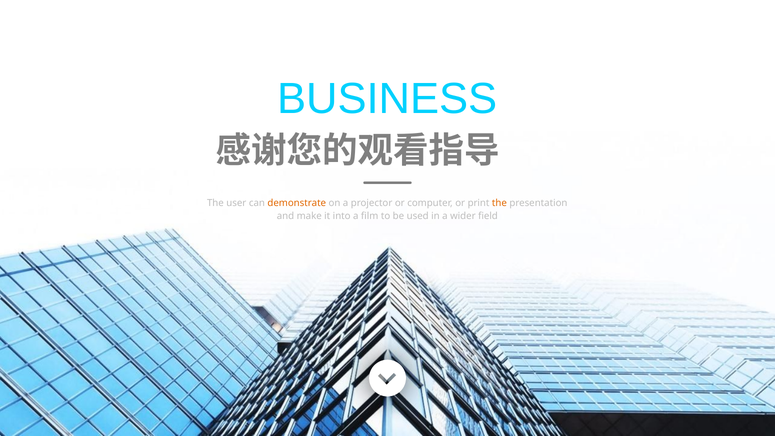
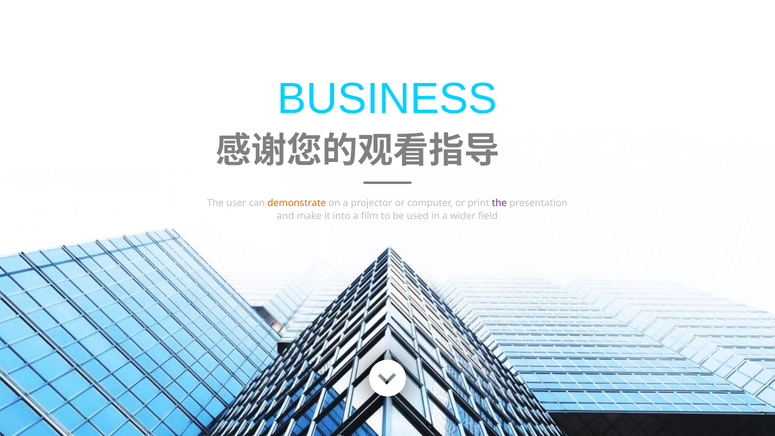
the colour: orange -> purple (499, 203)
